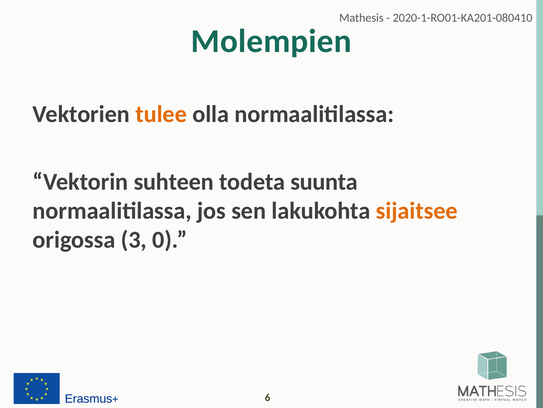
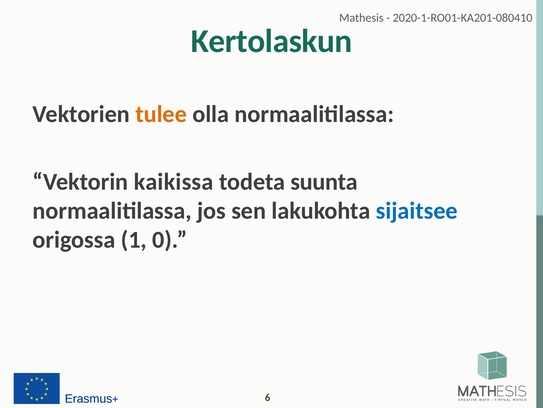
Molempien: Molempien -> Kertolaskun (272, 41)
suhteen: suhteen -> kaikissa (174, 182)
sijaitsee colour: orange -> blue (417, 210)
3: 3 -> 1 (134, 239)
